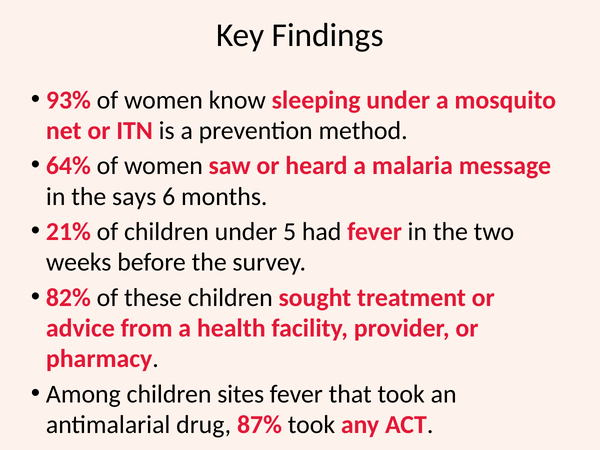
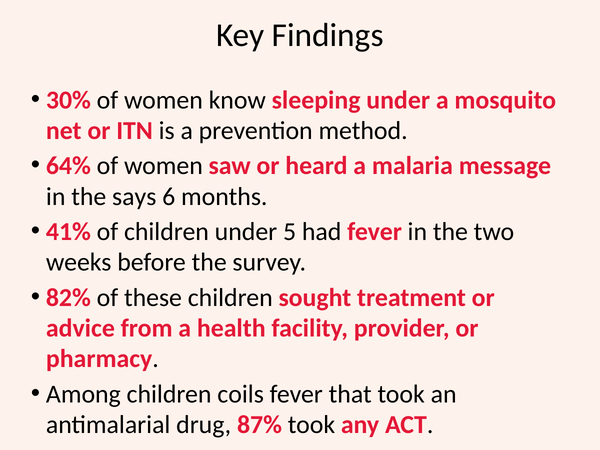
93%: 93% -> 30% (68, 100)
21%: 21% -> 41% (68, 232)
sites: sites -> coils (241, 394)
